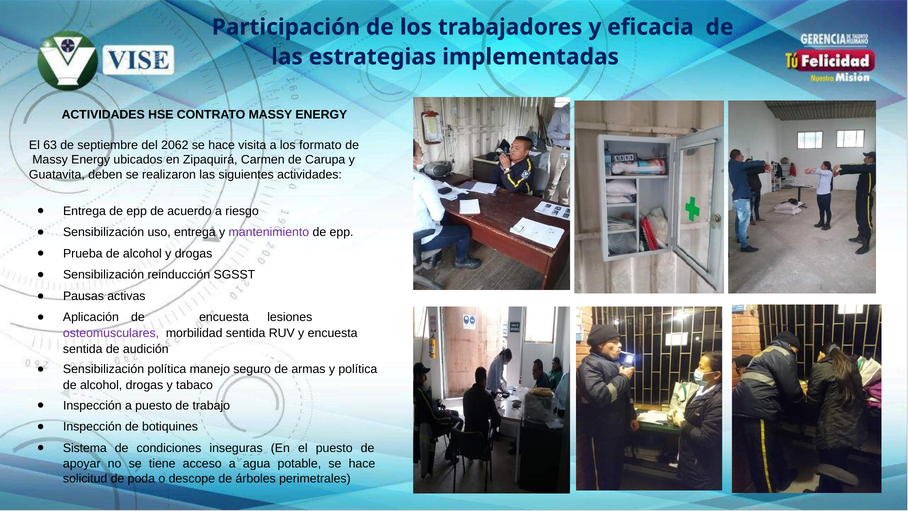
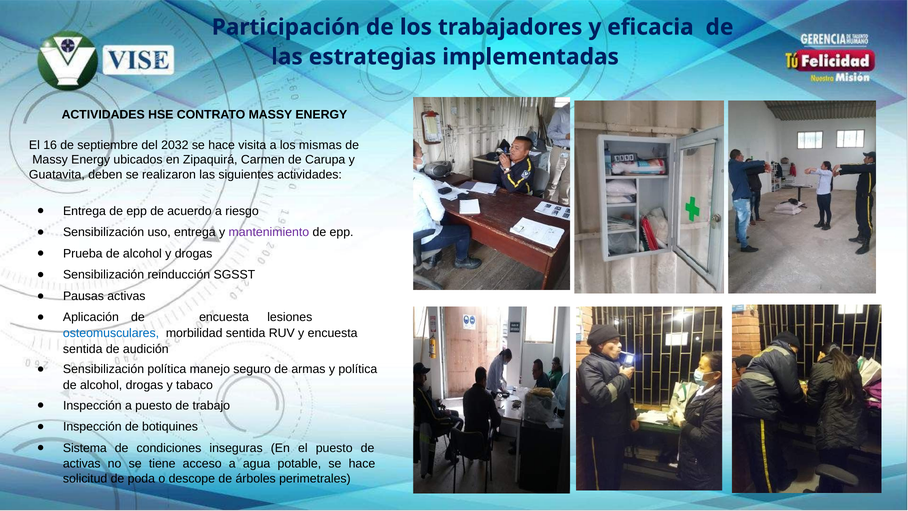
63: 63 -> 16 (50, 145)
2062: 2062 -> 2032 (175, 145)
formato: formato -> mismas (320, 145)
osteomusculares colour: purple -> blue (111, 333)
apoyar: apoyar -> activas (82, 463)
